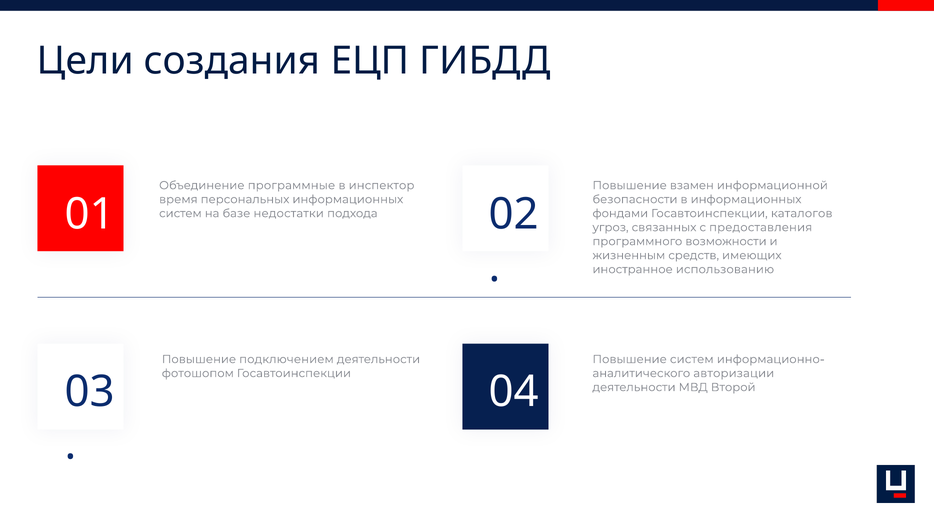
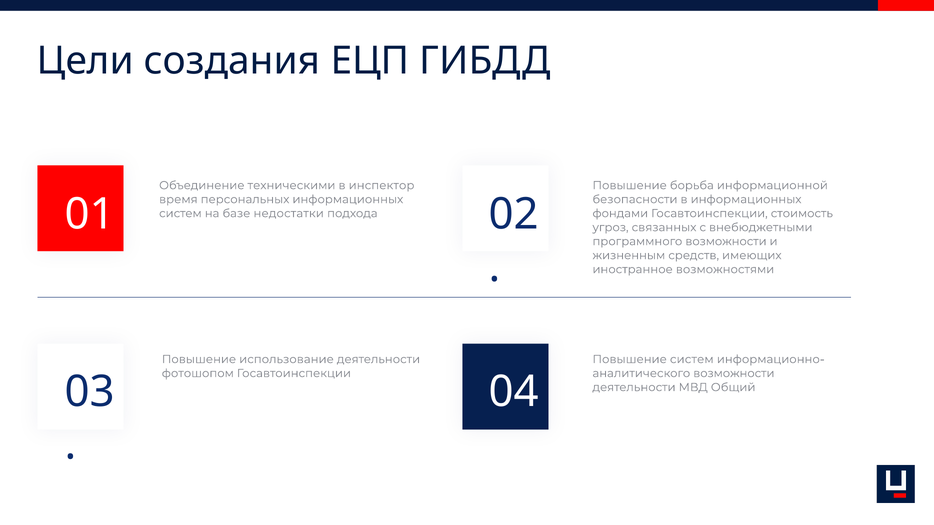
программные: программные -> техническими (291, 186)
взамен: взамен -> борьба (692, 186)
каталогов: каталогов -> стоимость (802, 214)
предоставления: предоставления -> внебюджетными (761, 228)
использованию: использованию -> возможностями (725, 270)
подключением: подключением -> использование (286, 360)
авторизации: авторизации -> возможности (734, 374)
Второй: Второй -> Общий (733, 388)
